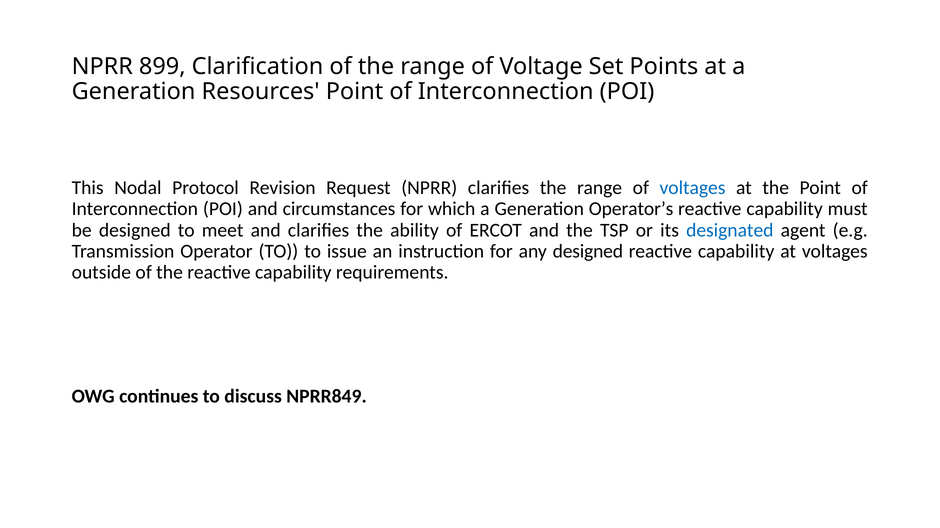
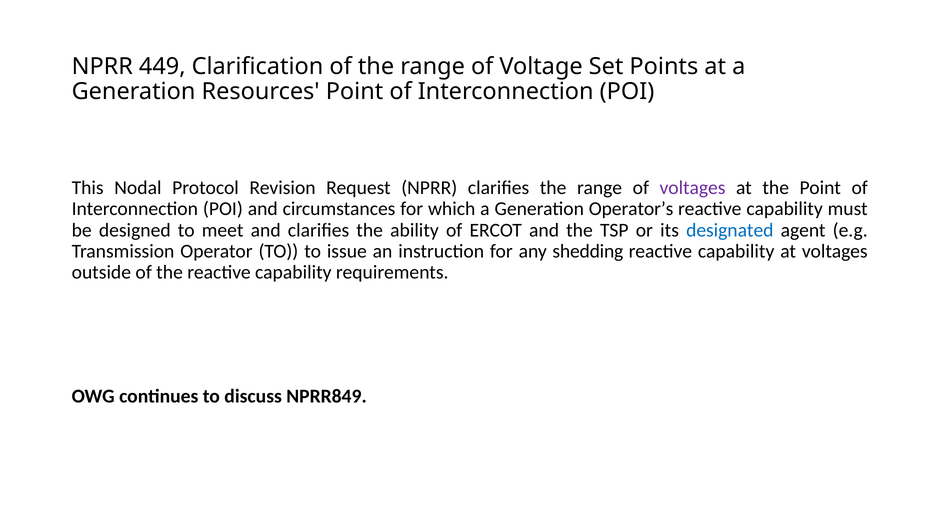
899: 899 -> 449 (162, 66)
voltages colour: blue -> purple (693, 188)
any designed: designed -> shedding (588, 252)
